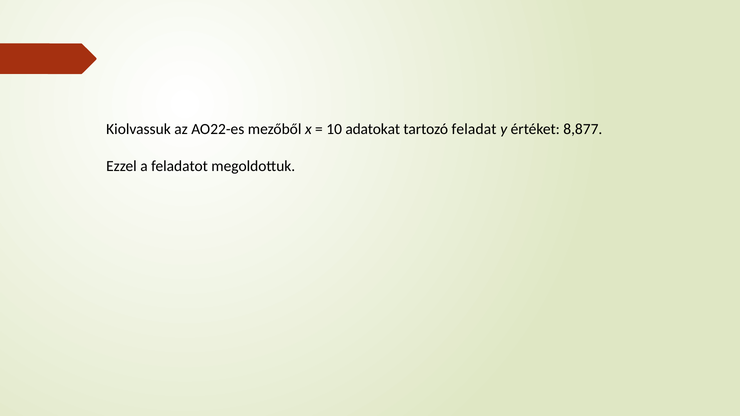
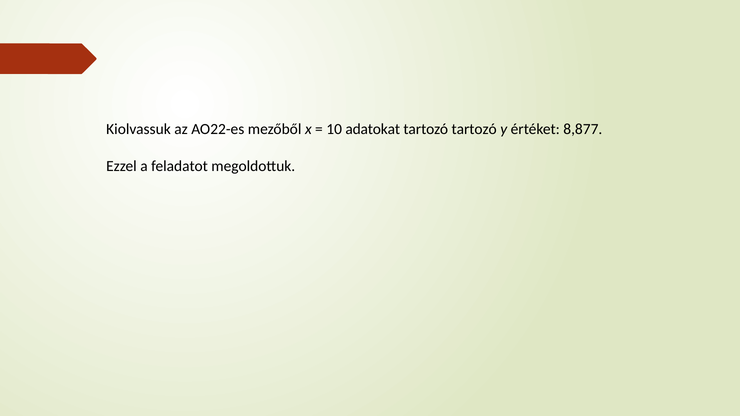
tartozó feladat: feladat -> tartozó (474, 129)
